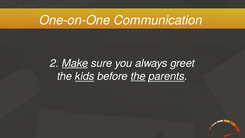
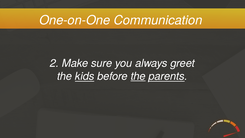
Make underline: present -> none (75, 63)
